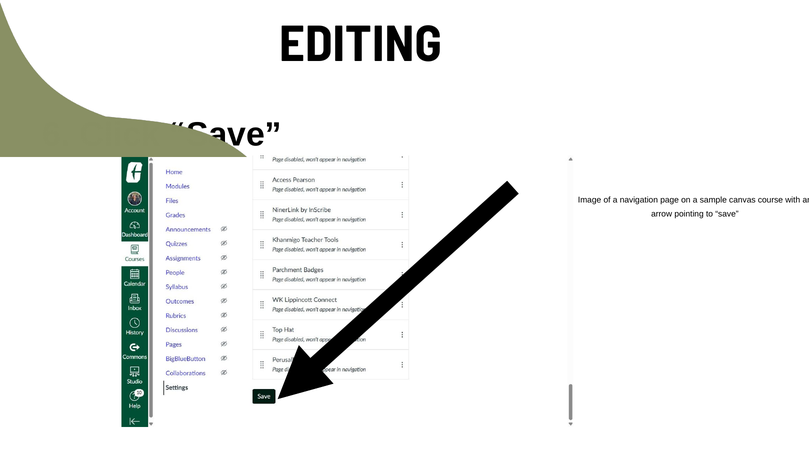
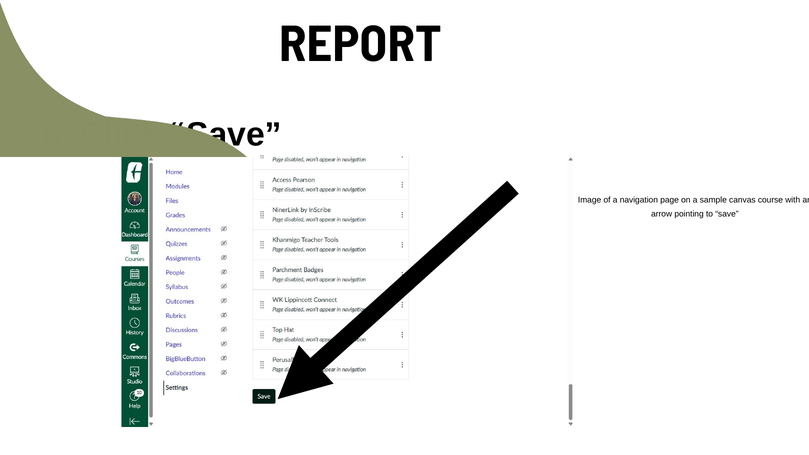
EDITING: EDITING -> REPORT (361, 45)
